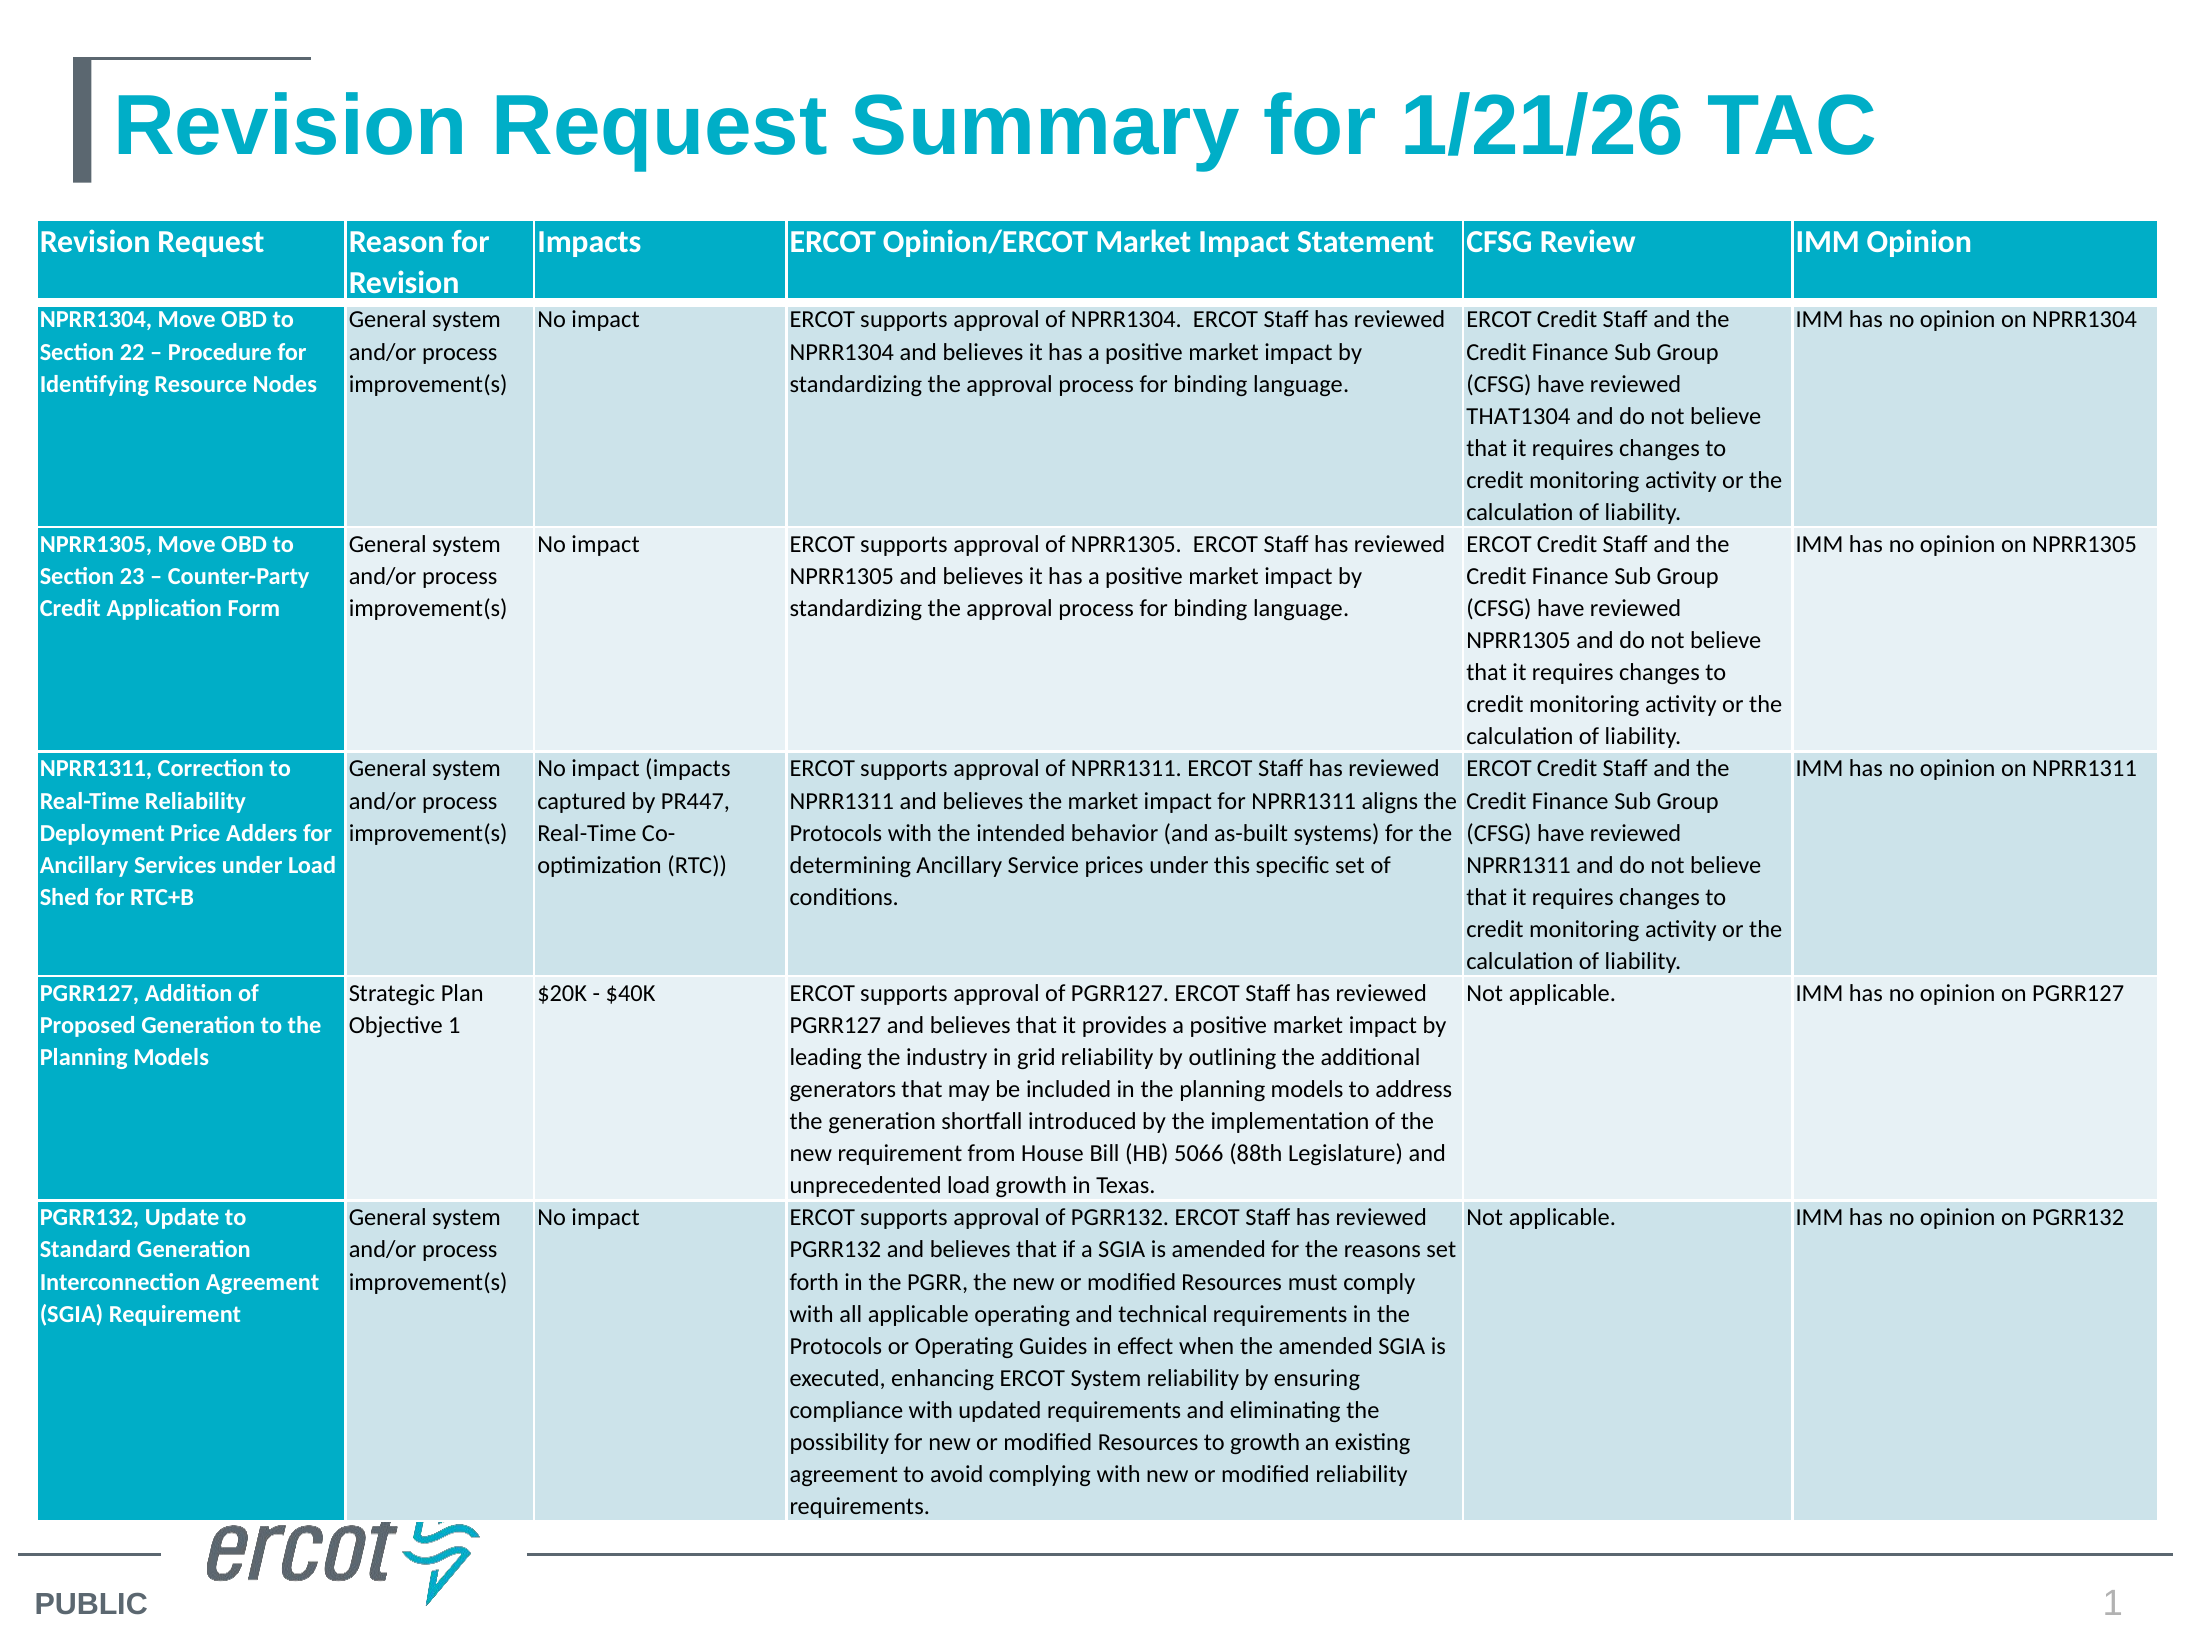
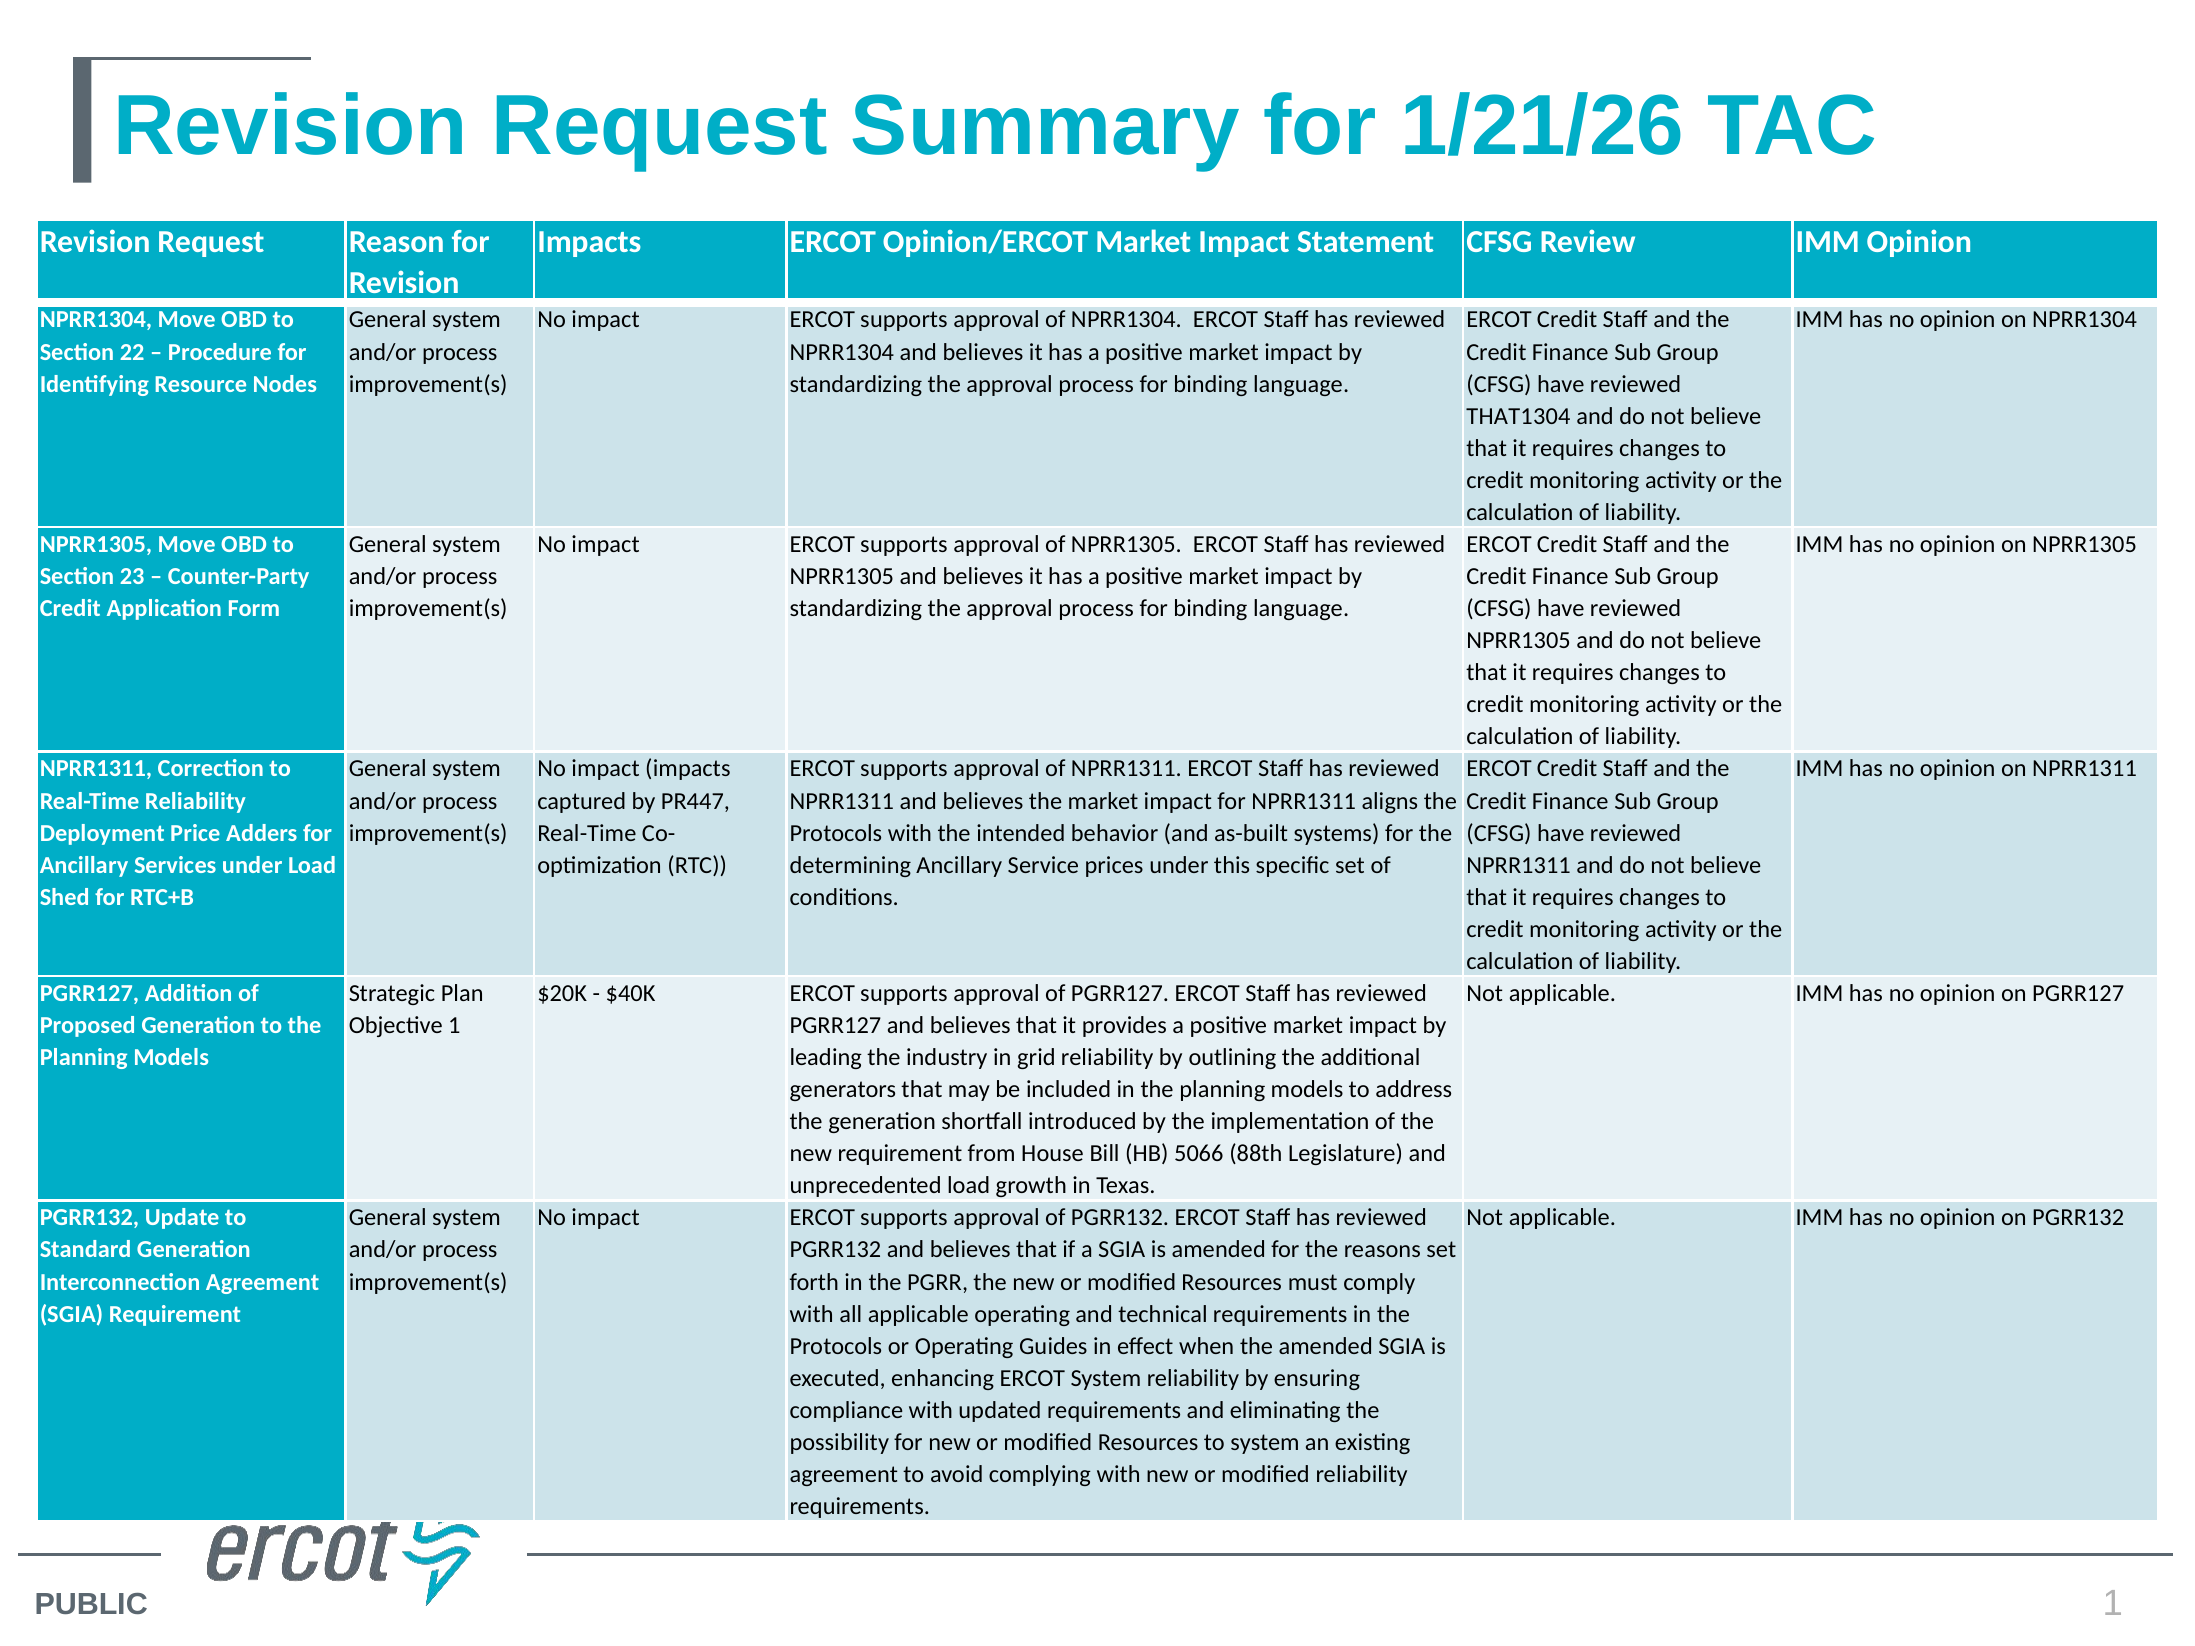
to growth: growth -> system (1265, 1442)
